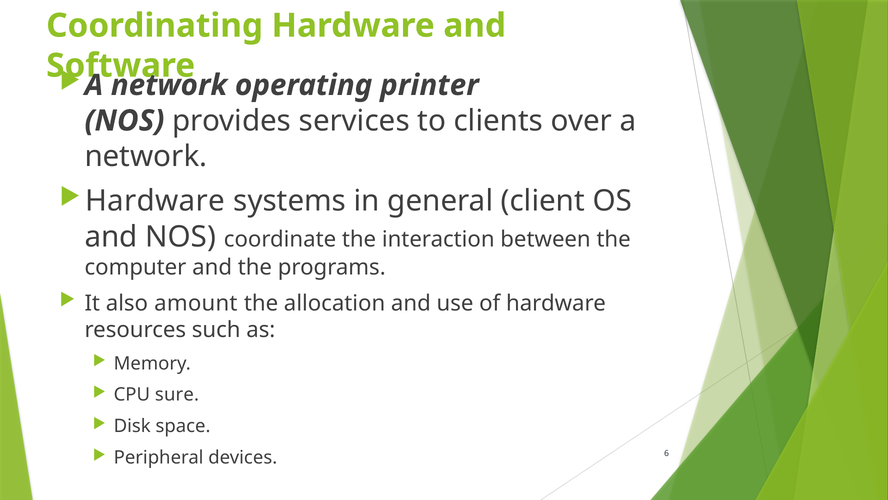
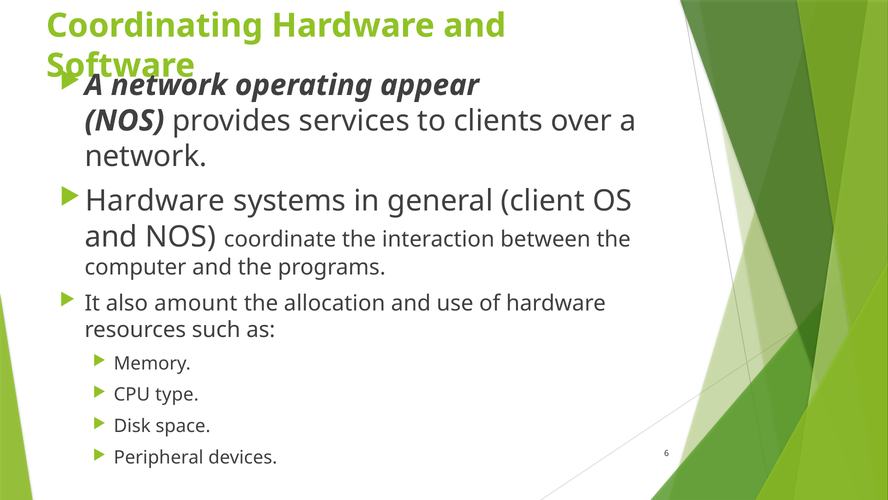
printer: printer -> appear (430, 85)
sure: sure -> type (177, 394)
